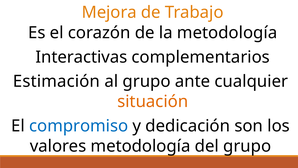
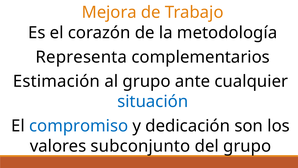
Interactivas: Interactivas -> Representa (81, 57)
situación colour: orange -> blue (153, 101)
valores metodología: metodología -> subconjunto (140, 146)
